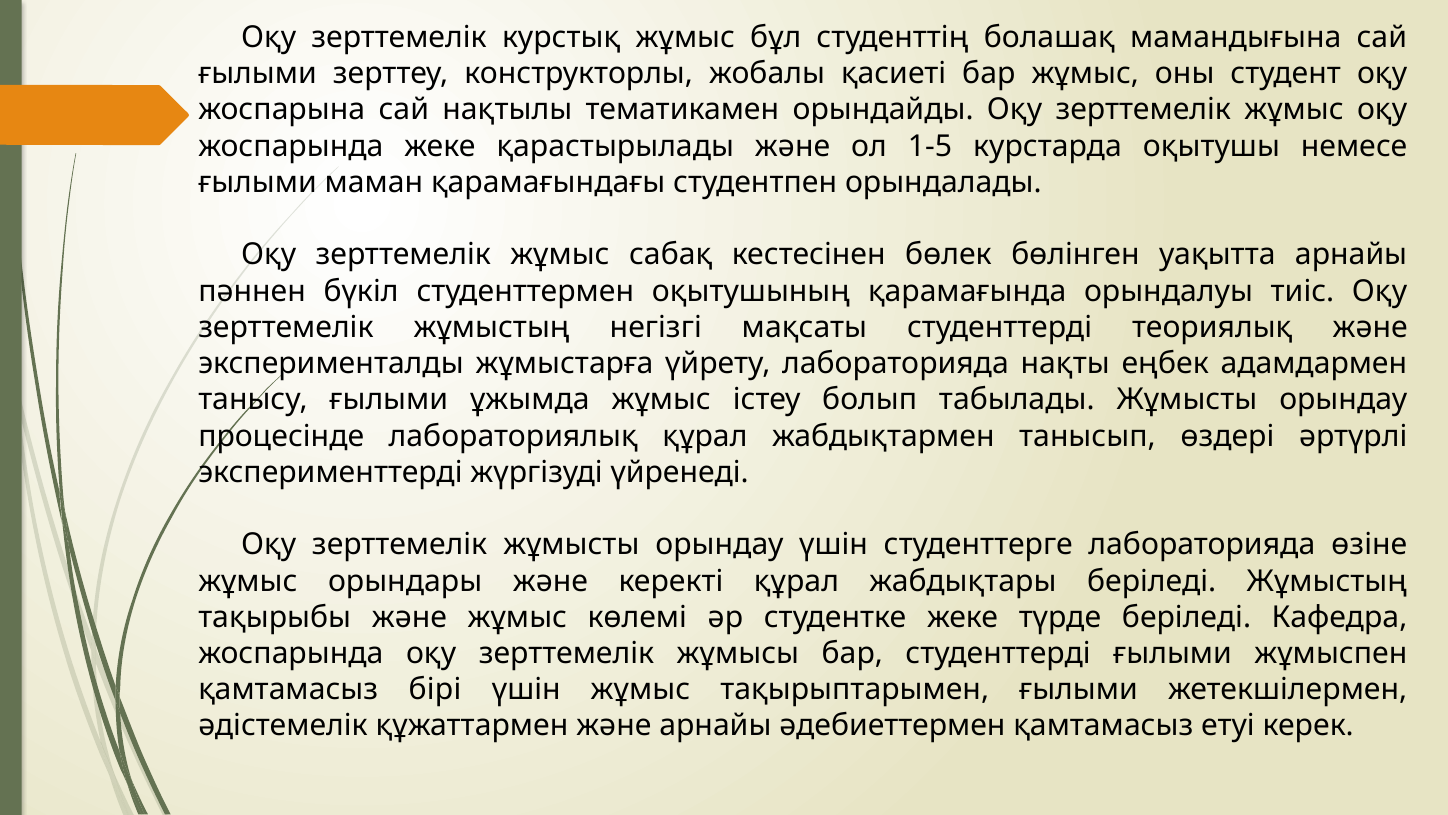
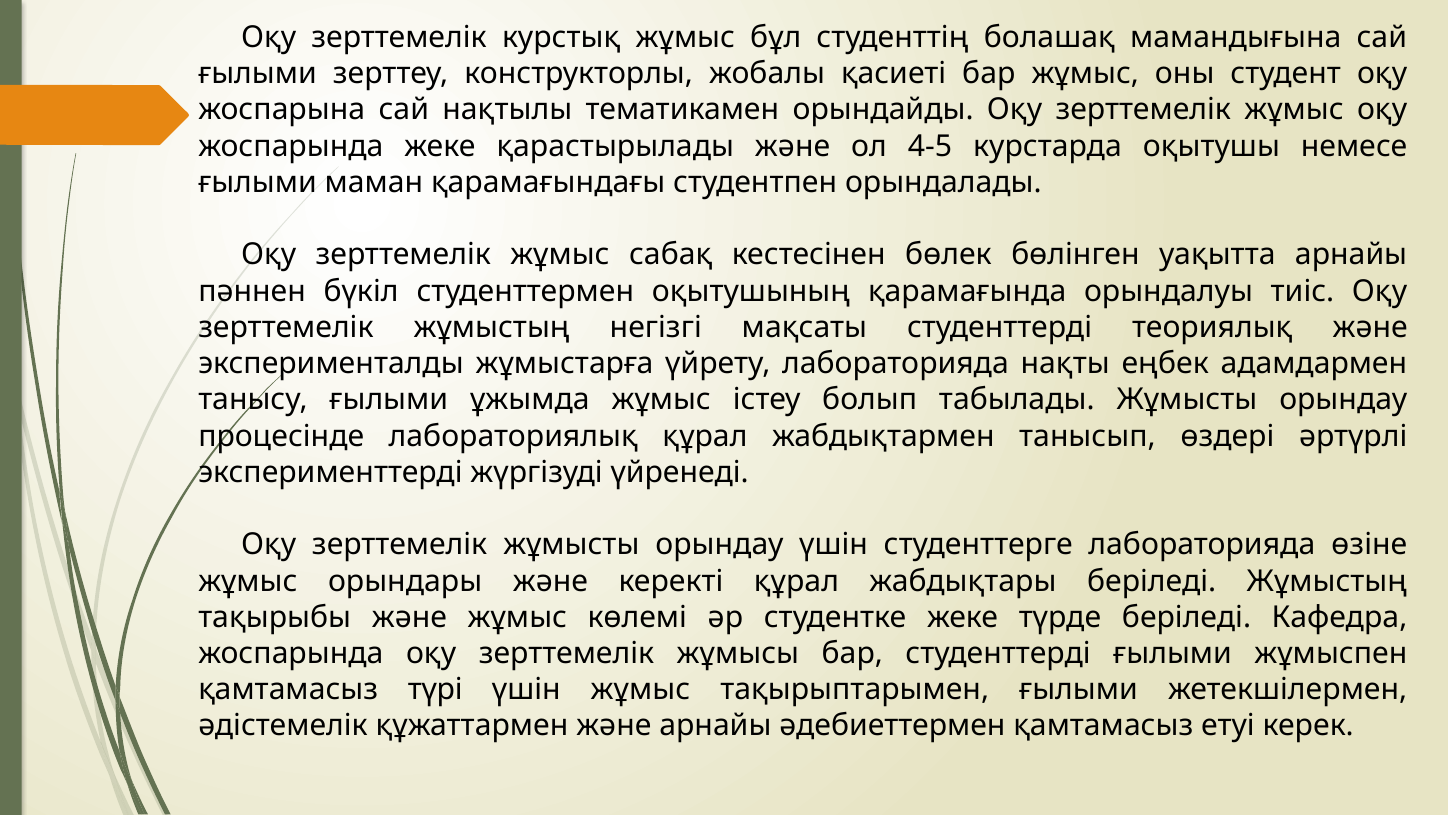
1-5: 1-5 -> 4-5 (930, 146)
бірі: бірі -> түрі (435, 689)
